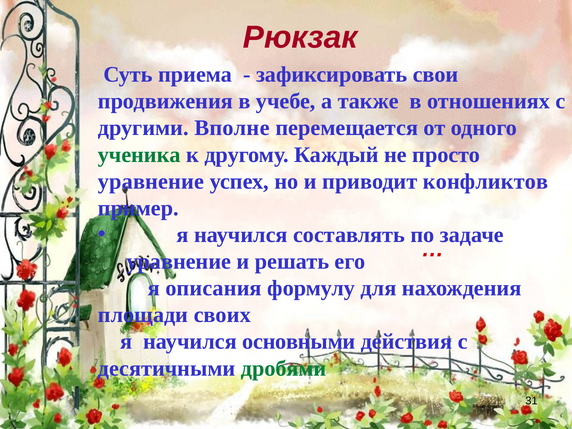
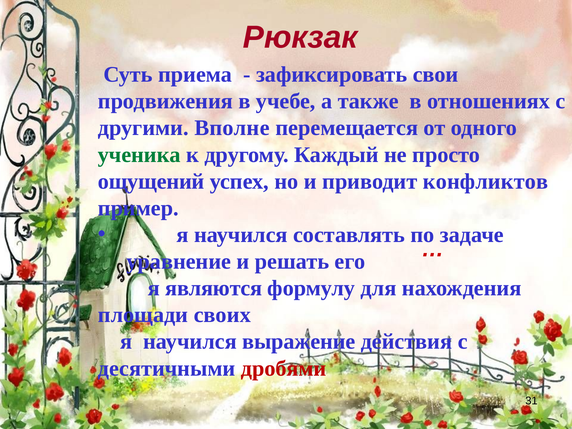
уравнение: уравнение -> ощущений (151, 181)
описания: описания -> являются (214, 288)
основными: основными -> выражение (299, 342)
дробями colour: green -> red (284, 368)
